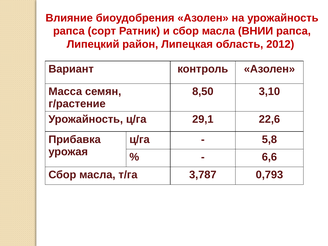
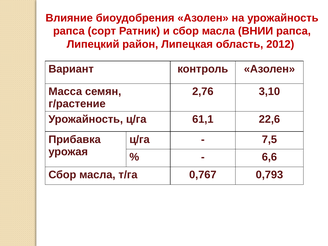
8,50: 8,50 -> 2,76 (203, 92)
29,1: 29,1 -> 61,1 (203, 119)
5,8: 5,8 -> 7,5 (269, 139)
3,787: 3,787 -> 0,767 (203, 175)
